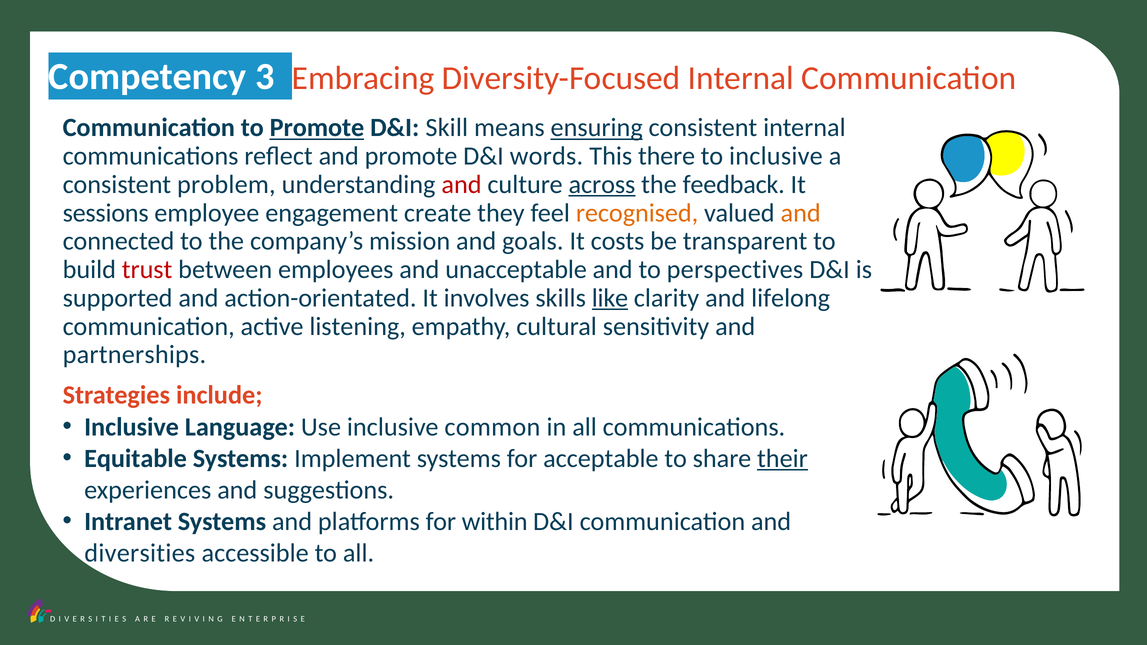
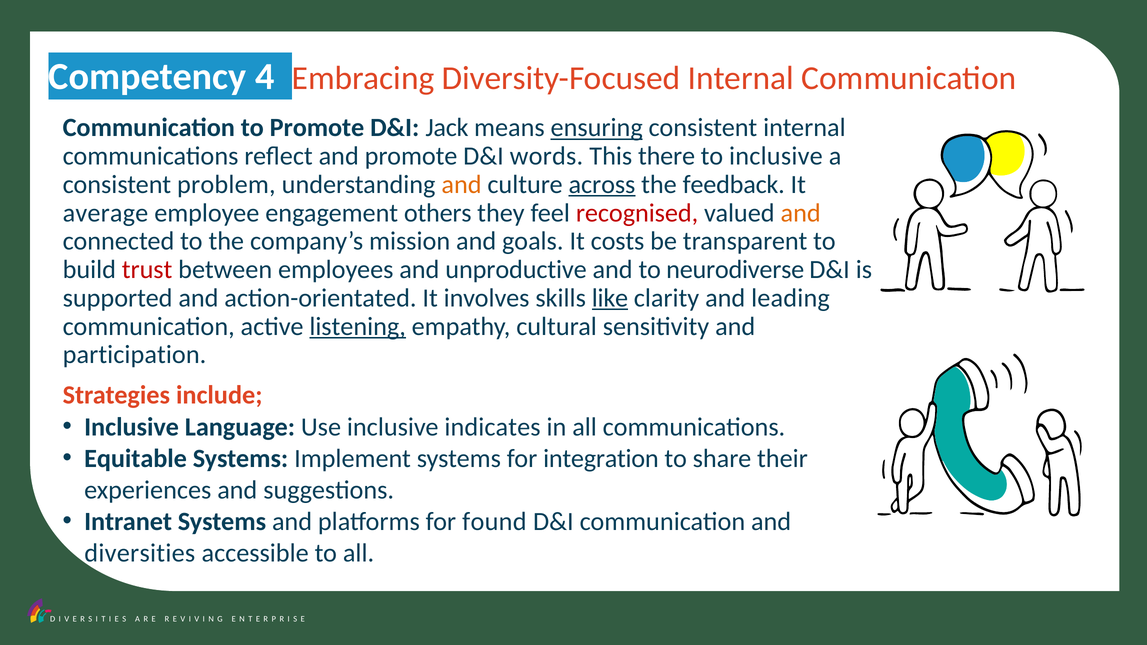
3: 3 -> 4 (265, 76)
Promote underline: present -> none (317, 128)
Skill: Skill -> Jack (447, 128)
and colour: red -> orange (462, 185)
sessions: sessions -> average (105, 213)
create: create -> others (438, 213)
recognised colour: orange -> red (637, 213)
unacceptable: unacceptable -> unproductive (516, 270)
perspectives: perspectives -> neurodiverse (735, 270)
lifelong: lifelong -> leading (791, 298)
listening underline: none -> present (358, 326)
partnerships: partnerships -> participation (135, 355)
common: common -> indicates (493, 427)
acceptable: acceptable -> integration (601, 459)
their underline: present -> none (782, 459)
within: within -> found (494, 522)
